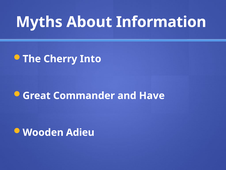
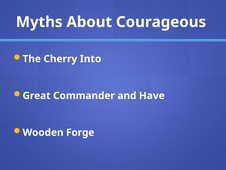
Information: Information -> Courageous (161, 22)
Adieu: Adieu -> Forge (80, 132)
